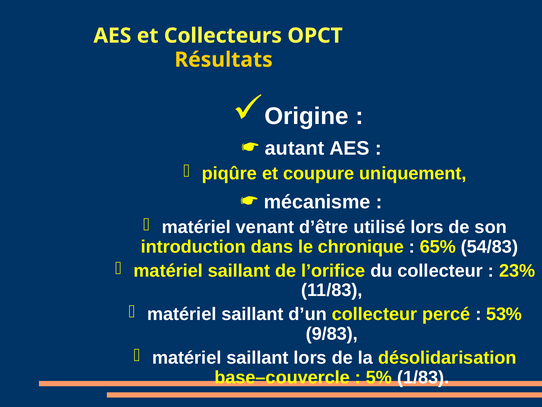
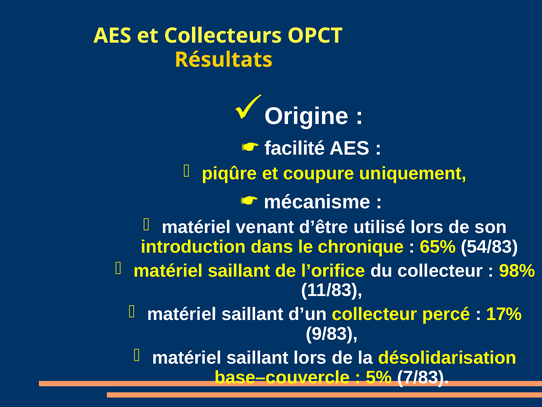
autant: autant -> facilité (295, 148)
23%: 23% -> 98% (517, 270)
53%: 53% -> 17% (504, 314)
1/83: 1/83 -> 7/83 (423, 377)
